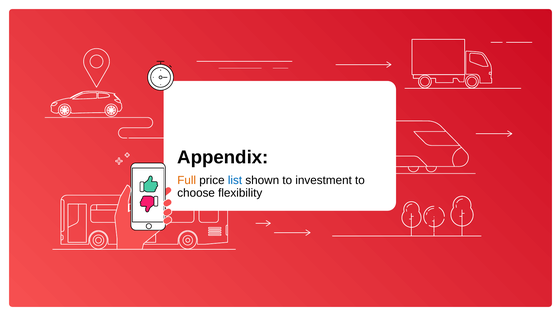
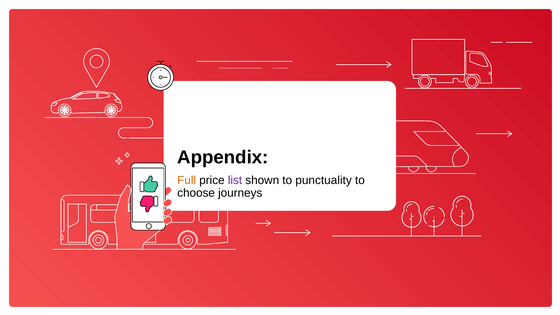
list colour: blue -> purple (235, 180)
investment: investment -> punctuality (324, 180)
flexibility: flexibility -> journeys (240, 193)
